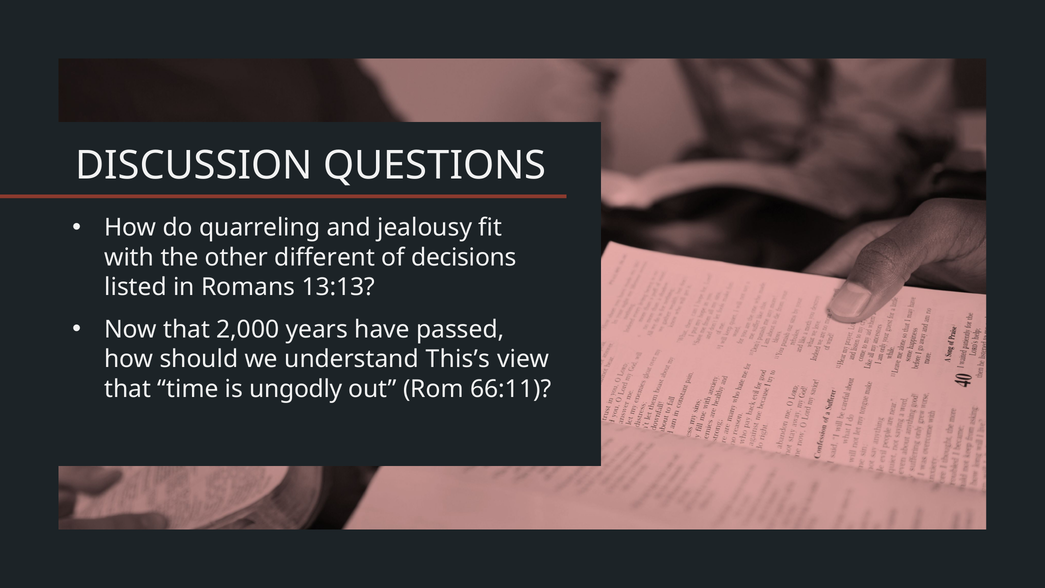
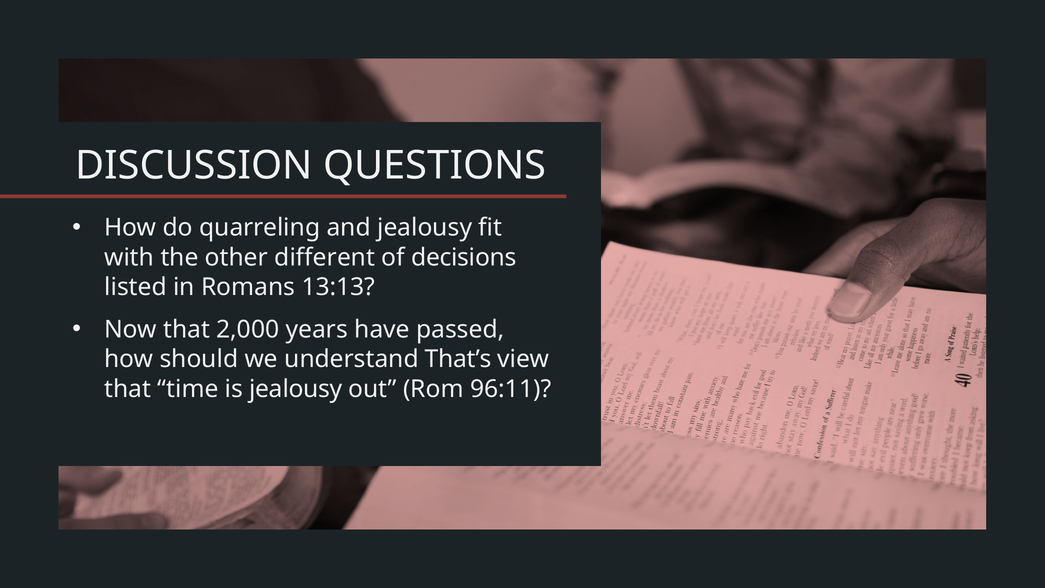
This’s: This’s -> That’s (458, 359)
is ungodly: ungodly -> jealousy (296, 389)
66:11: 66:11 -> 96:11 (511, 389)
